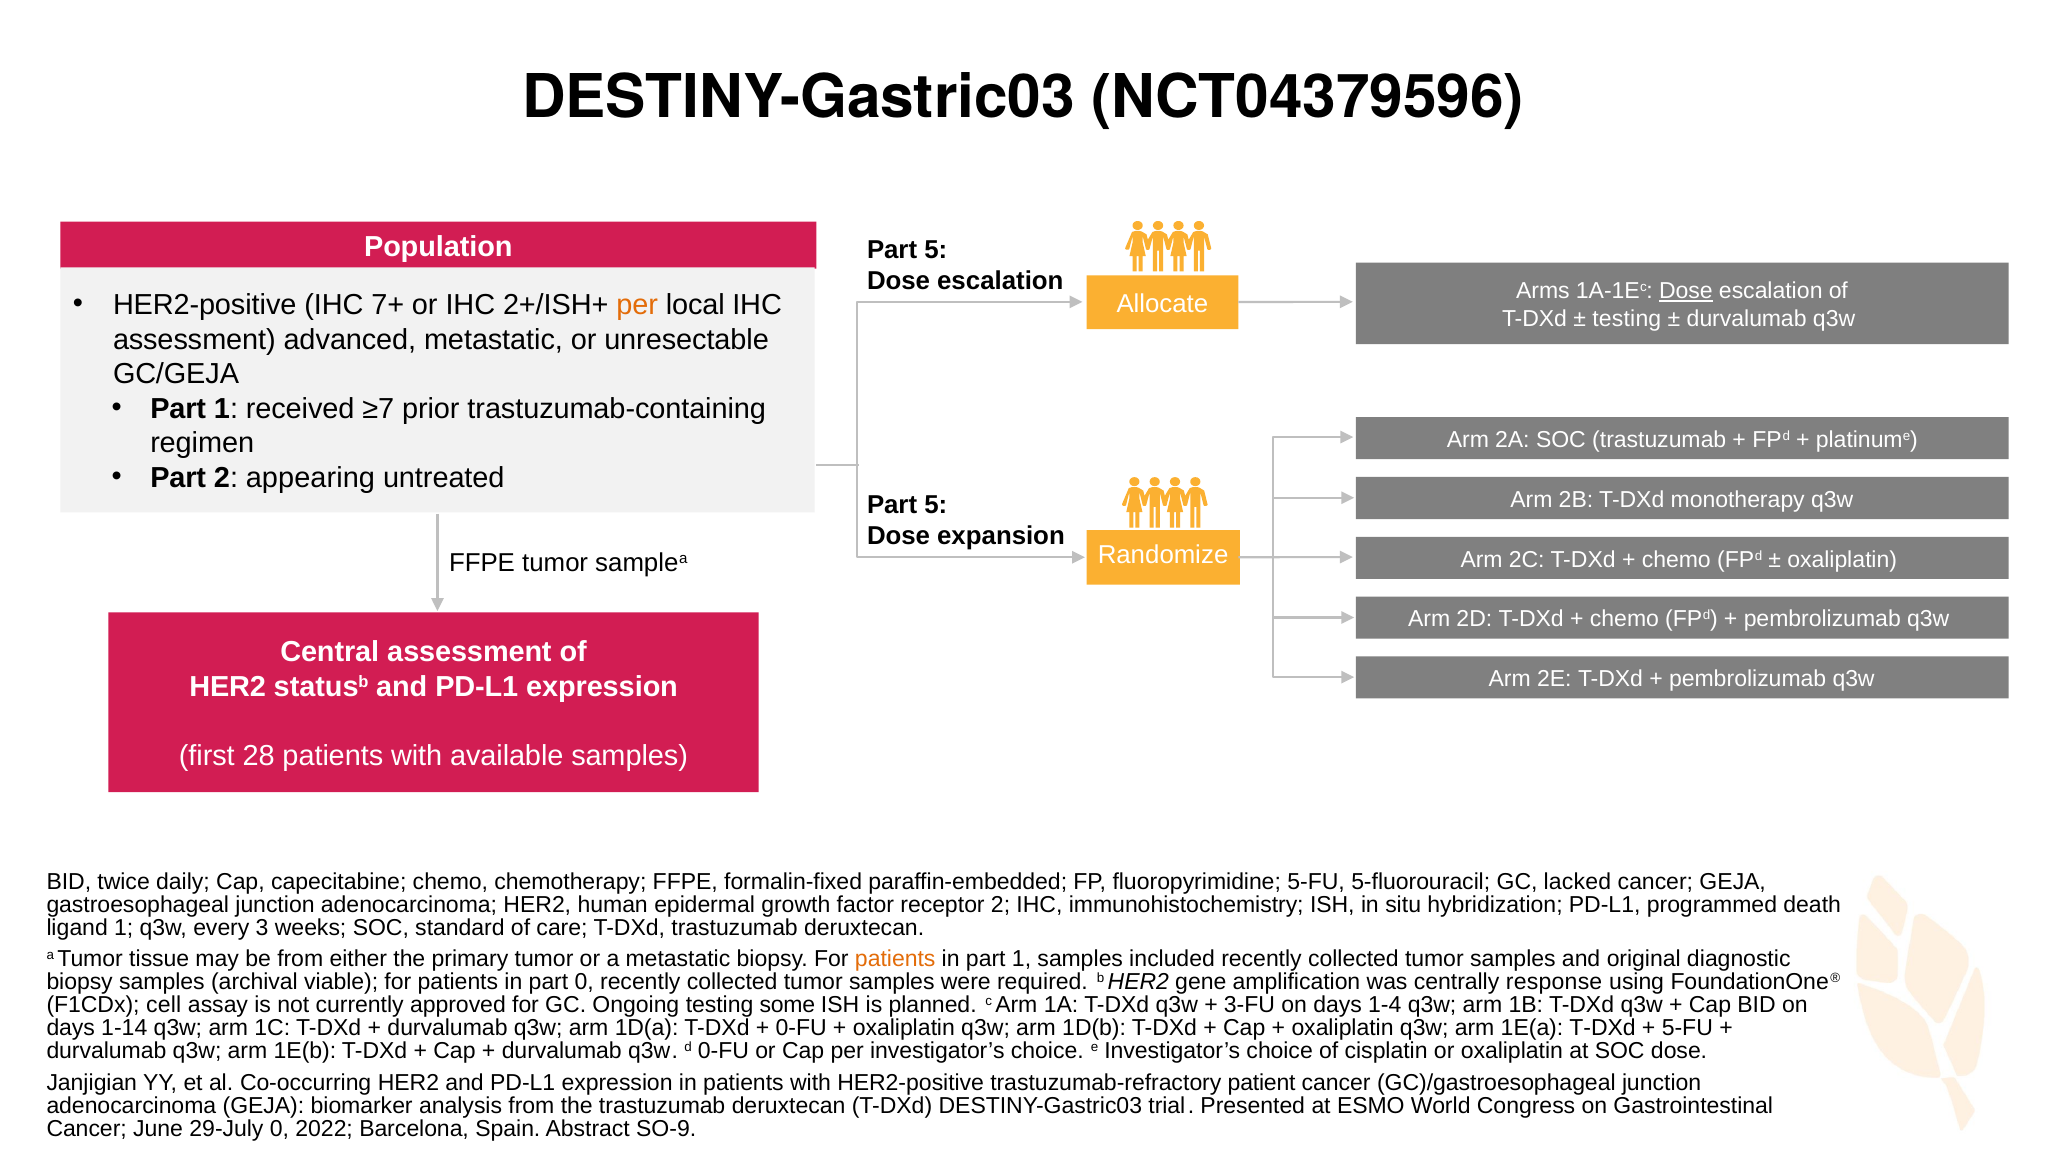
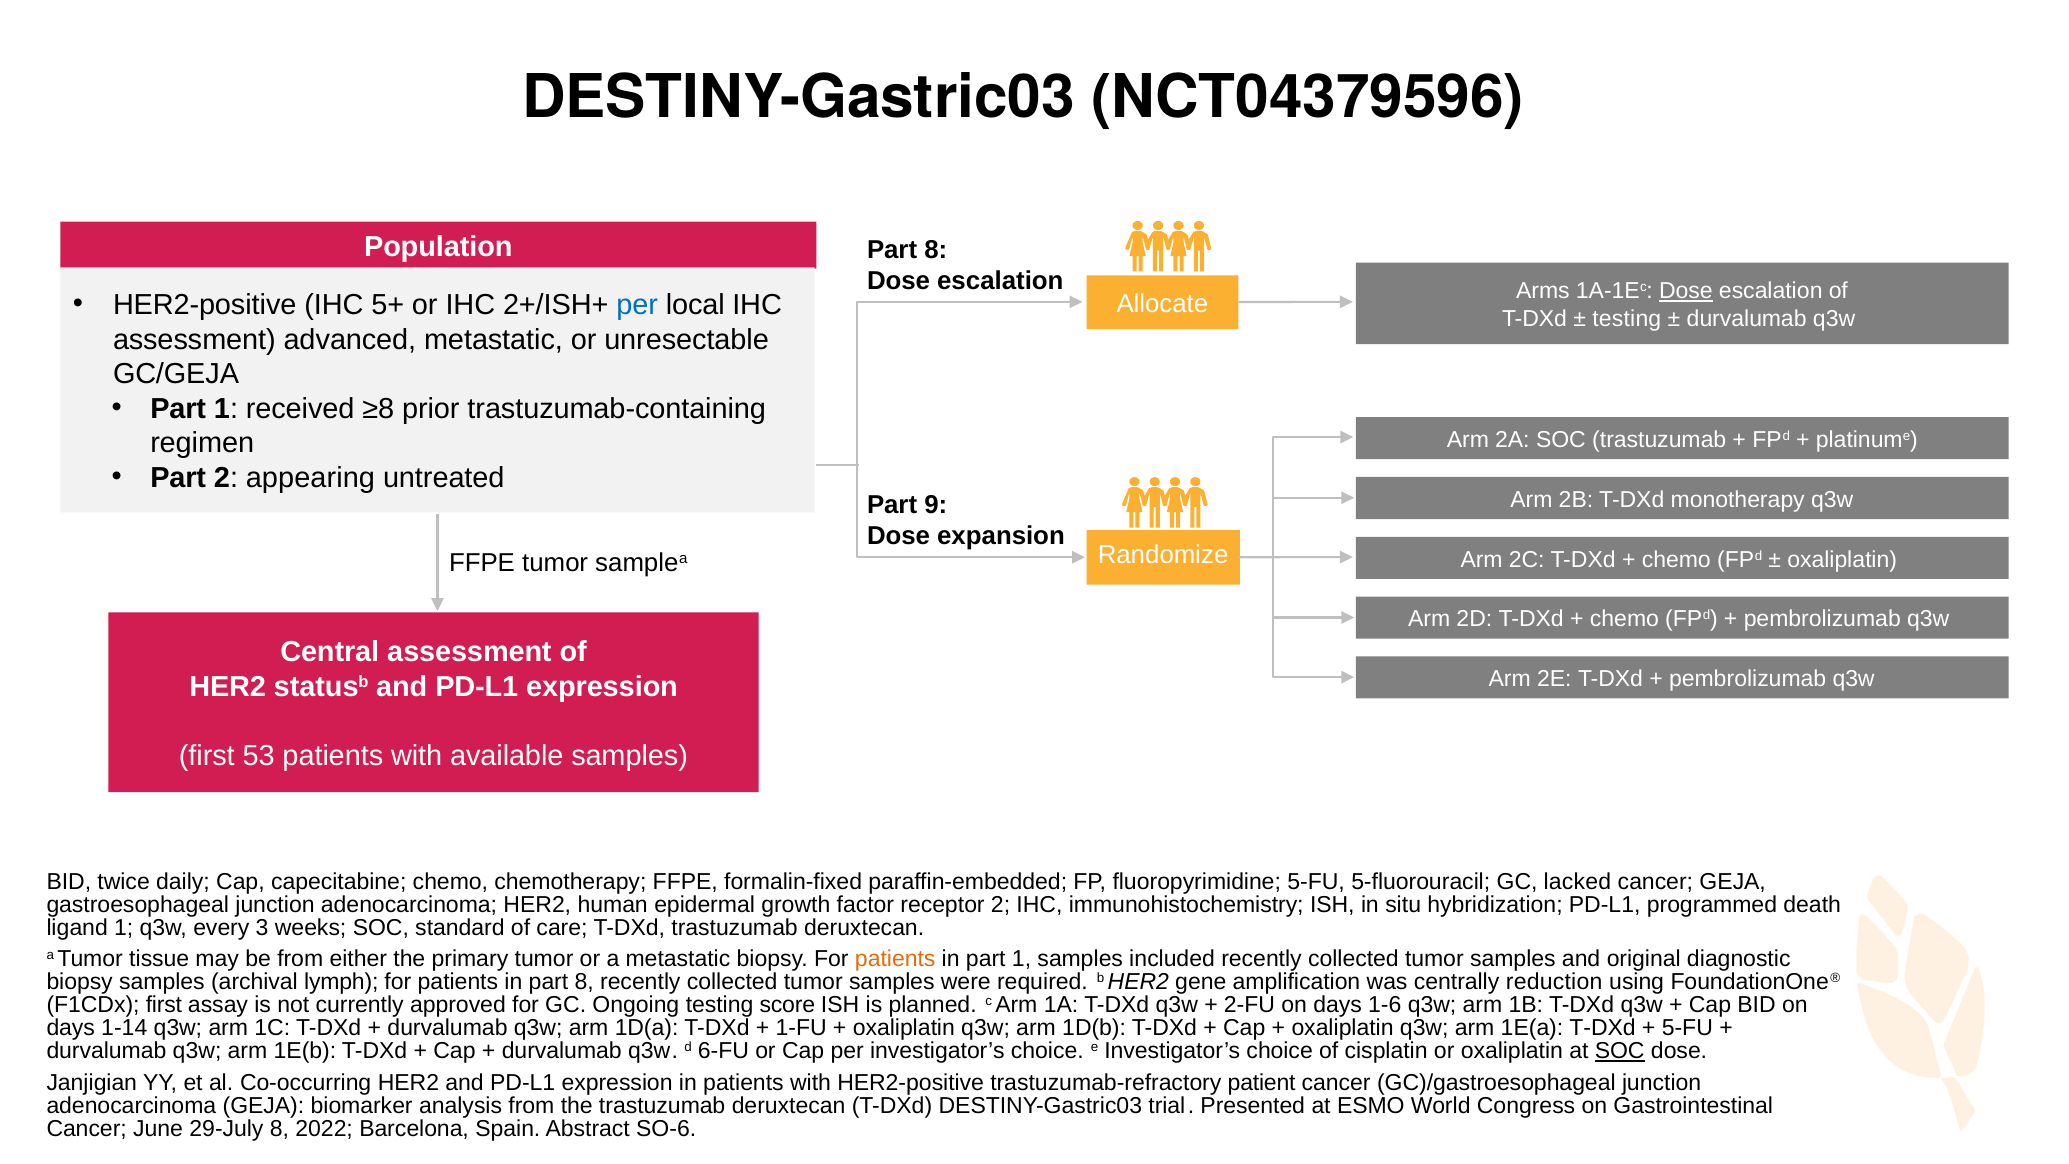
Population Part 5: 5 -> 8 (936, 250)
7+: 7+ -> 5+ (388, 305)
per colour: orange -> blue (637, 305)
≥7: ≥7 -> ≥8 (378, 409)
5: 5 -> 9 (936, 505)
28: 28 -> 53 (259, 756)
viable: viable -> lymph (341, 982)
in part 0: 0 -> 8 (584, 982)
response: response -> reduction (1554, 982)
F1CDx cell: cell -> first (164, 1005)
some: some -> score (787, 1005)
3-FU: 3-FU -> 2-FU (1250, 1005)
1-4: 1-4 -> 1-6 (1385, 1005)
0-FU: 0-FU -> 1-FU (801, 1028)
d 0-FU: 0-FU -> 6-FU (723, 1051)
SOC underline: none -> present (1620, 1051)
29-July 0: 0 -> 8 (279, 1128)
SO-9: SO-9 -> SO-6 (666, 1128)
